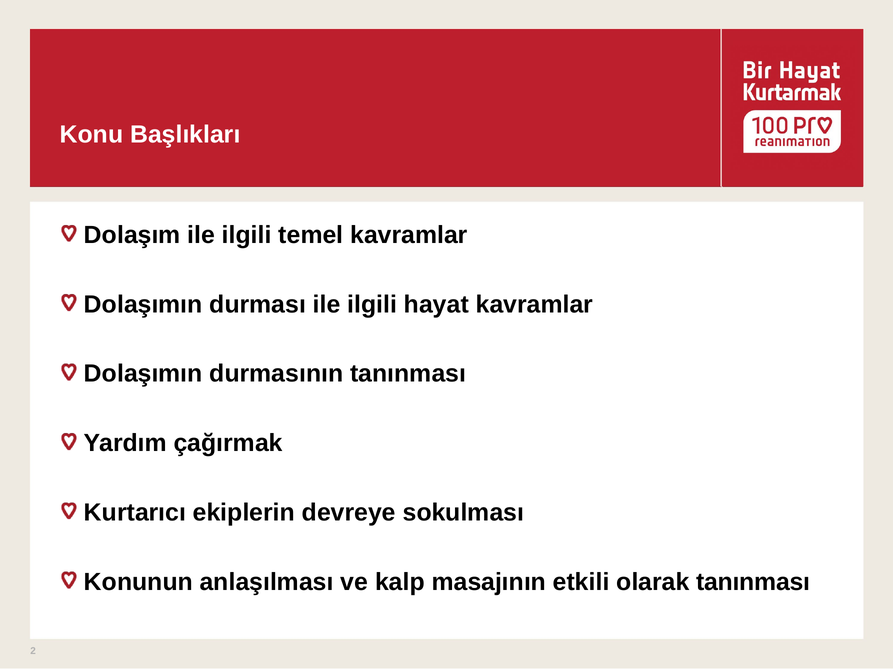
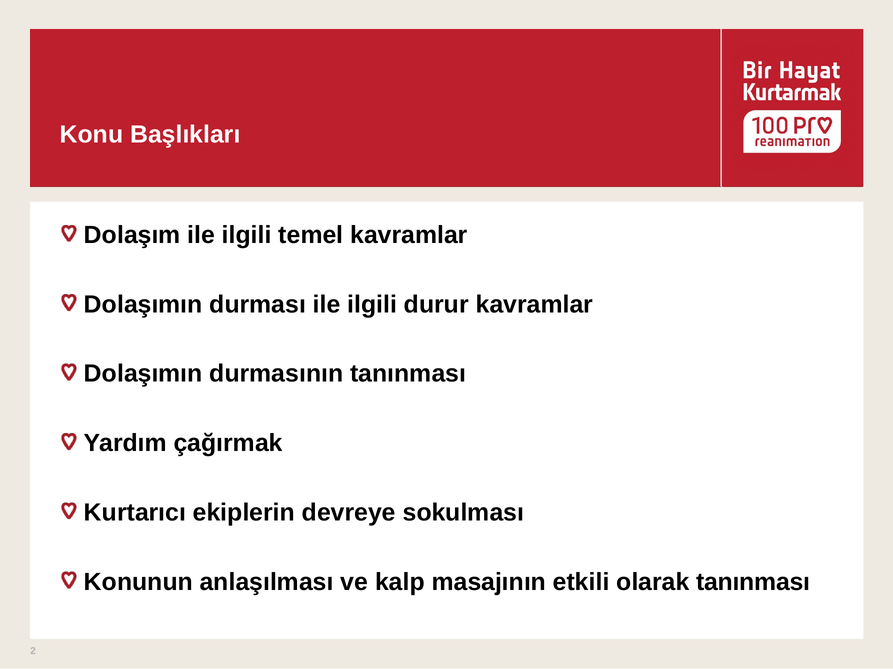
hayat: hayat -> durur (436, 305)
